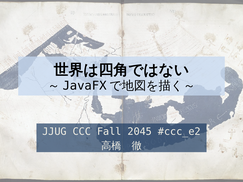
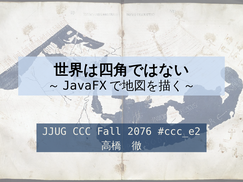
2045: 2045 -> 2076 (140, 132)
